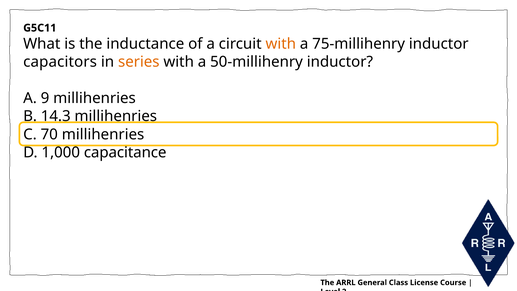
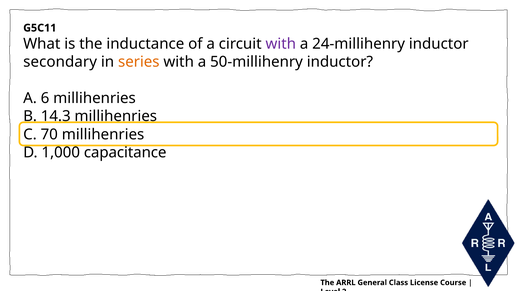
with colour: orange -> purple (281, 44)
75-millihenry: 75-millihenry -> 24-millihenry (359, 44)
capacitors: capacitors -> secondary (60, 62)
9: 9 -> 6 (45, 98)
